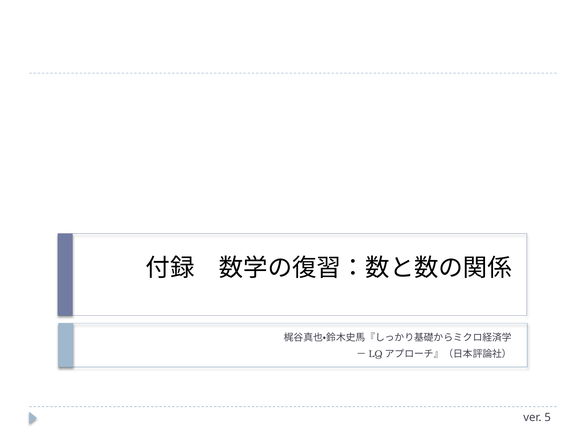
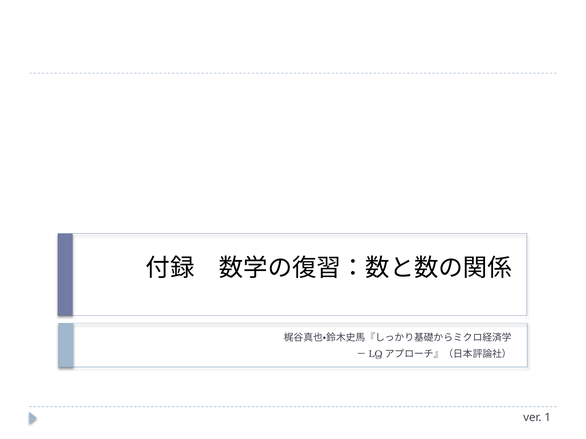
5: 5 -> 1 (548, 418)
